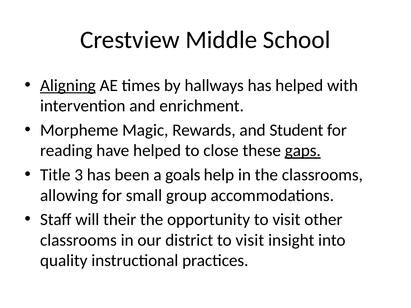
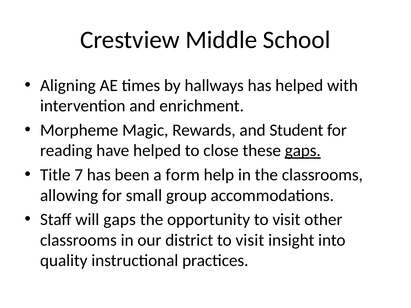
Aligning underline: present -> none (68, 85)
3: 3 -> 7 (79, 175)
goals: goals -> form (183, 175)
will their: their -> gaps (120, 220)
